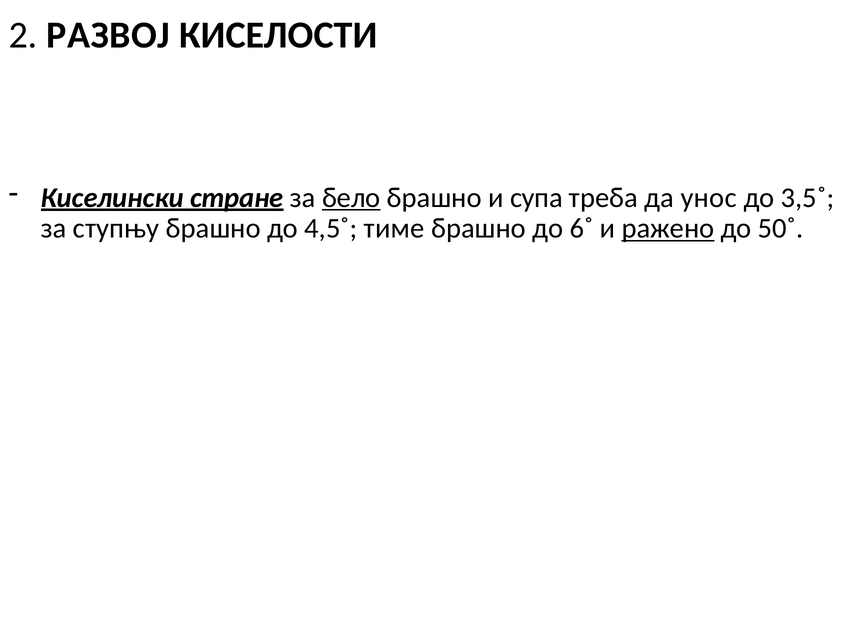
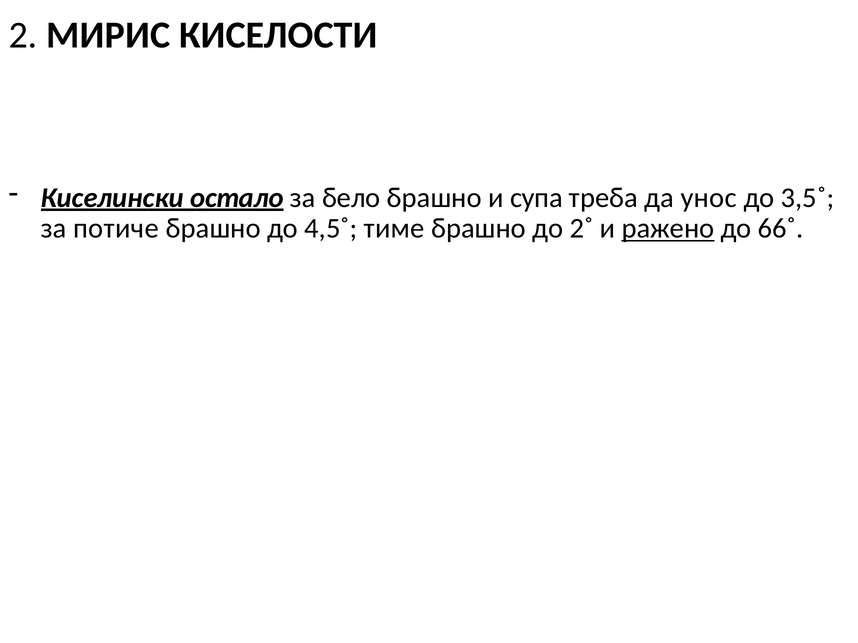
РАЗВОЈ: РАЗВОЈ -> МИРИС (108, 35)
стране: стране -> остало (237, 198)
бело underline: present -> none (351, 198)
ступњу: ступњу -> потиче (116, 229)
6˚: 6˚ -> 2˚ (582, 229)
50˚: 50˚ -> 66˚ (781, 229)
